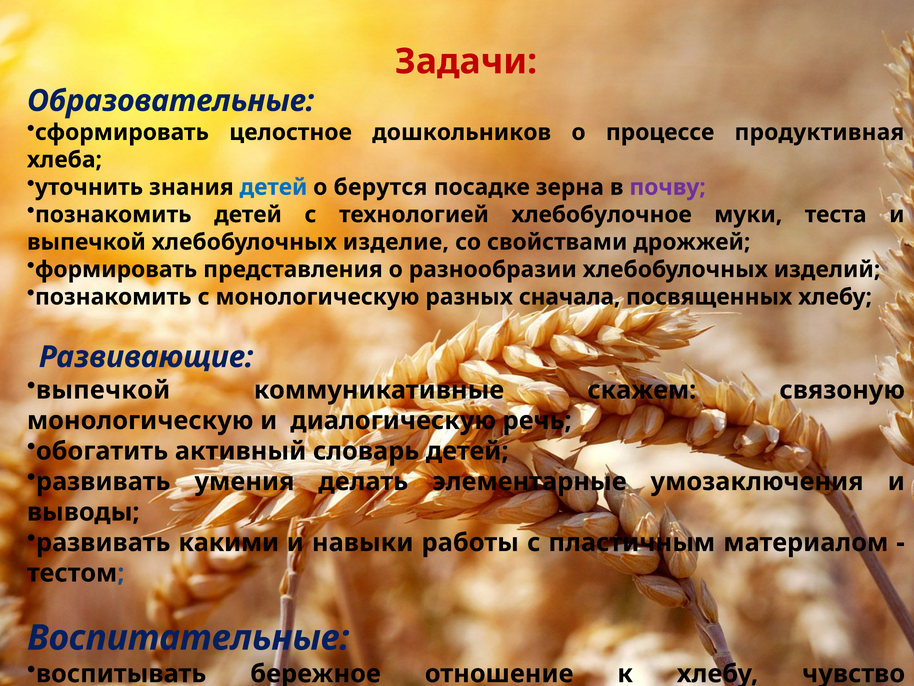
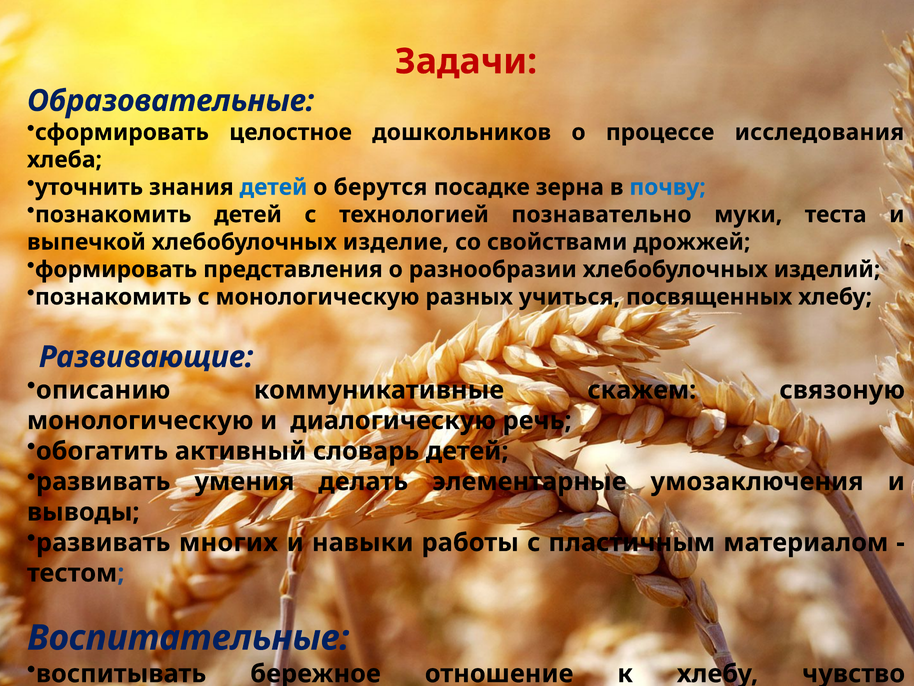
продуктивная: продуктивная -> исследования (819, 132)
почву colour: purple -> blue (668, 187)
хлебобулочное: хлебобулочное -> познавательно (601, 215)
сначала: сначала -> учиться (569, 297)
выпечкой: выпечкой -> описанию (103, 390)
какими: какими -> многих (228, 542)
